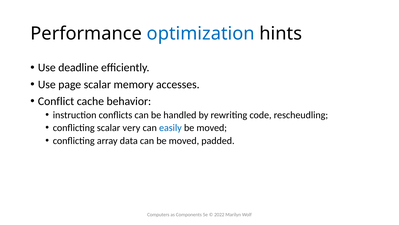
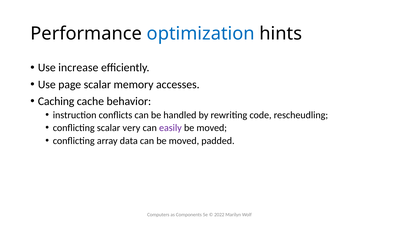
deadline: deadline -> increase (78, 67)
Conflict: Conflict -> Caching (56, 101)
easily colour: blue -> purple (170, 128)
